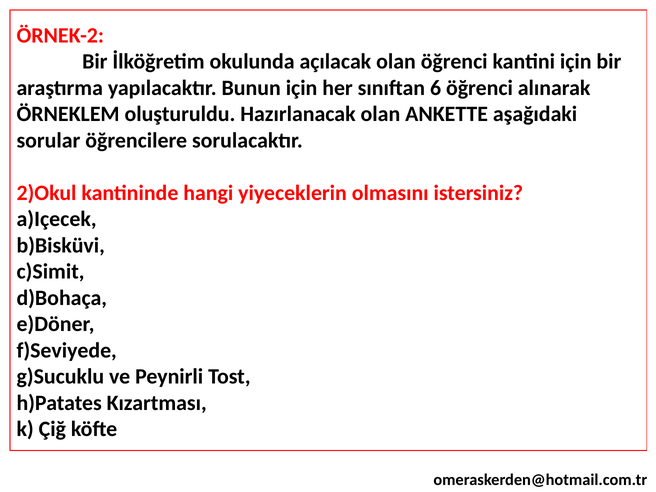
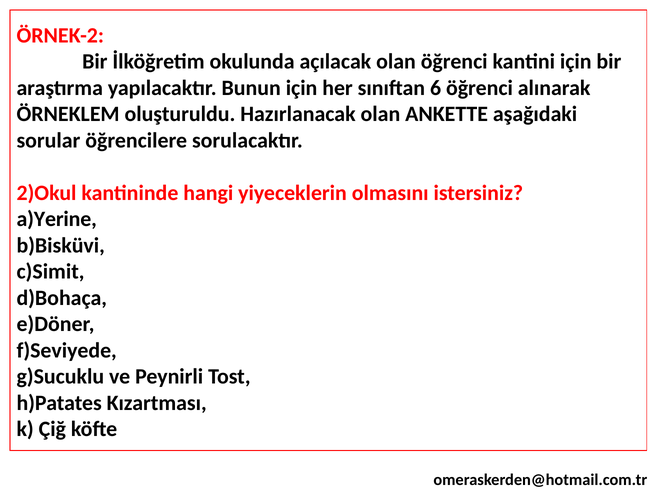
a)Içecek: a)Içecek -> a)Yerine (57, 219)
